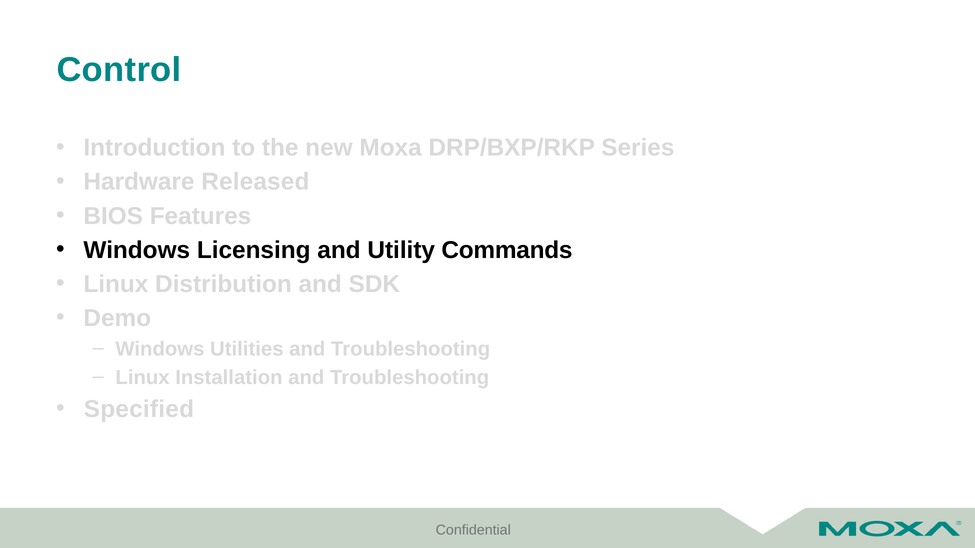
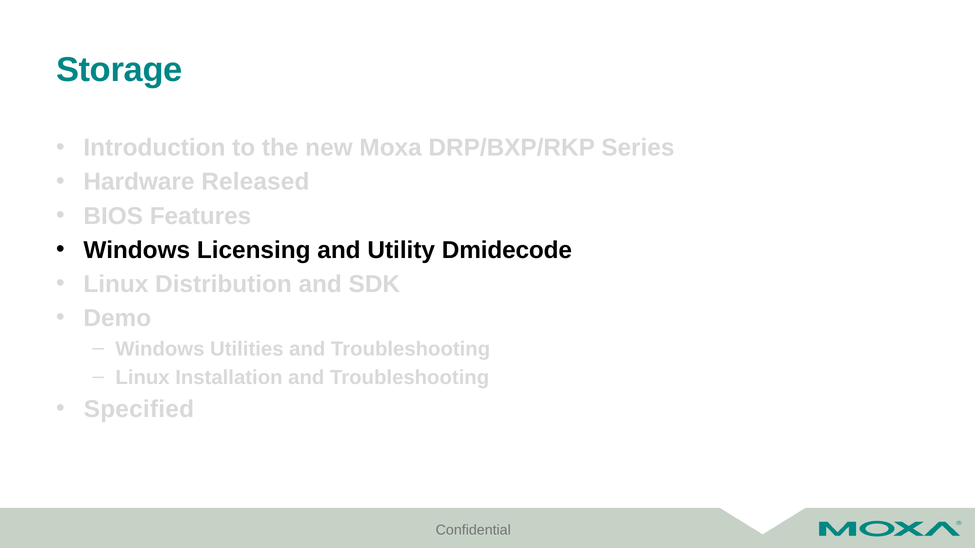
Control: Control -> Storage (119, 70)
Commands: Commands -> Dmidecode (507, 250)
